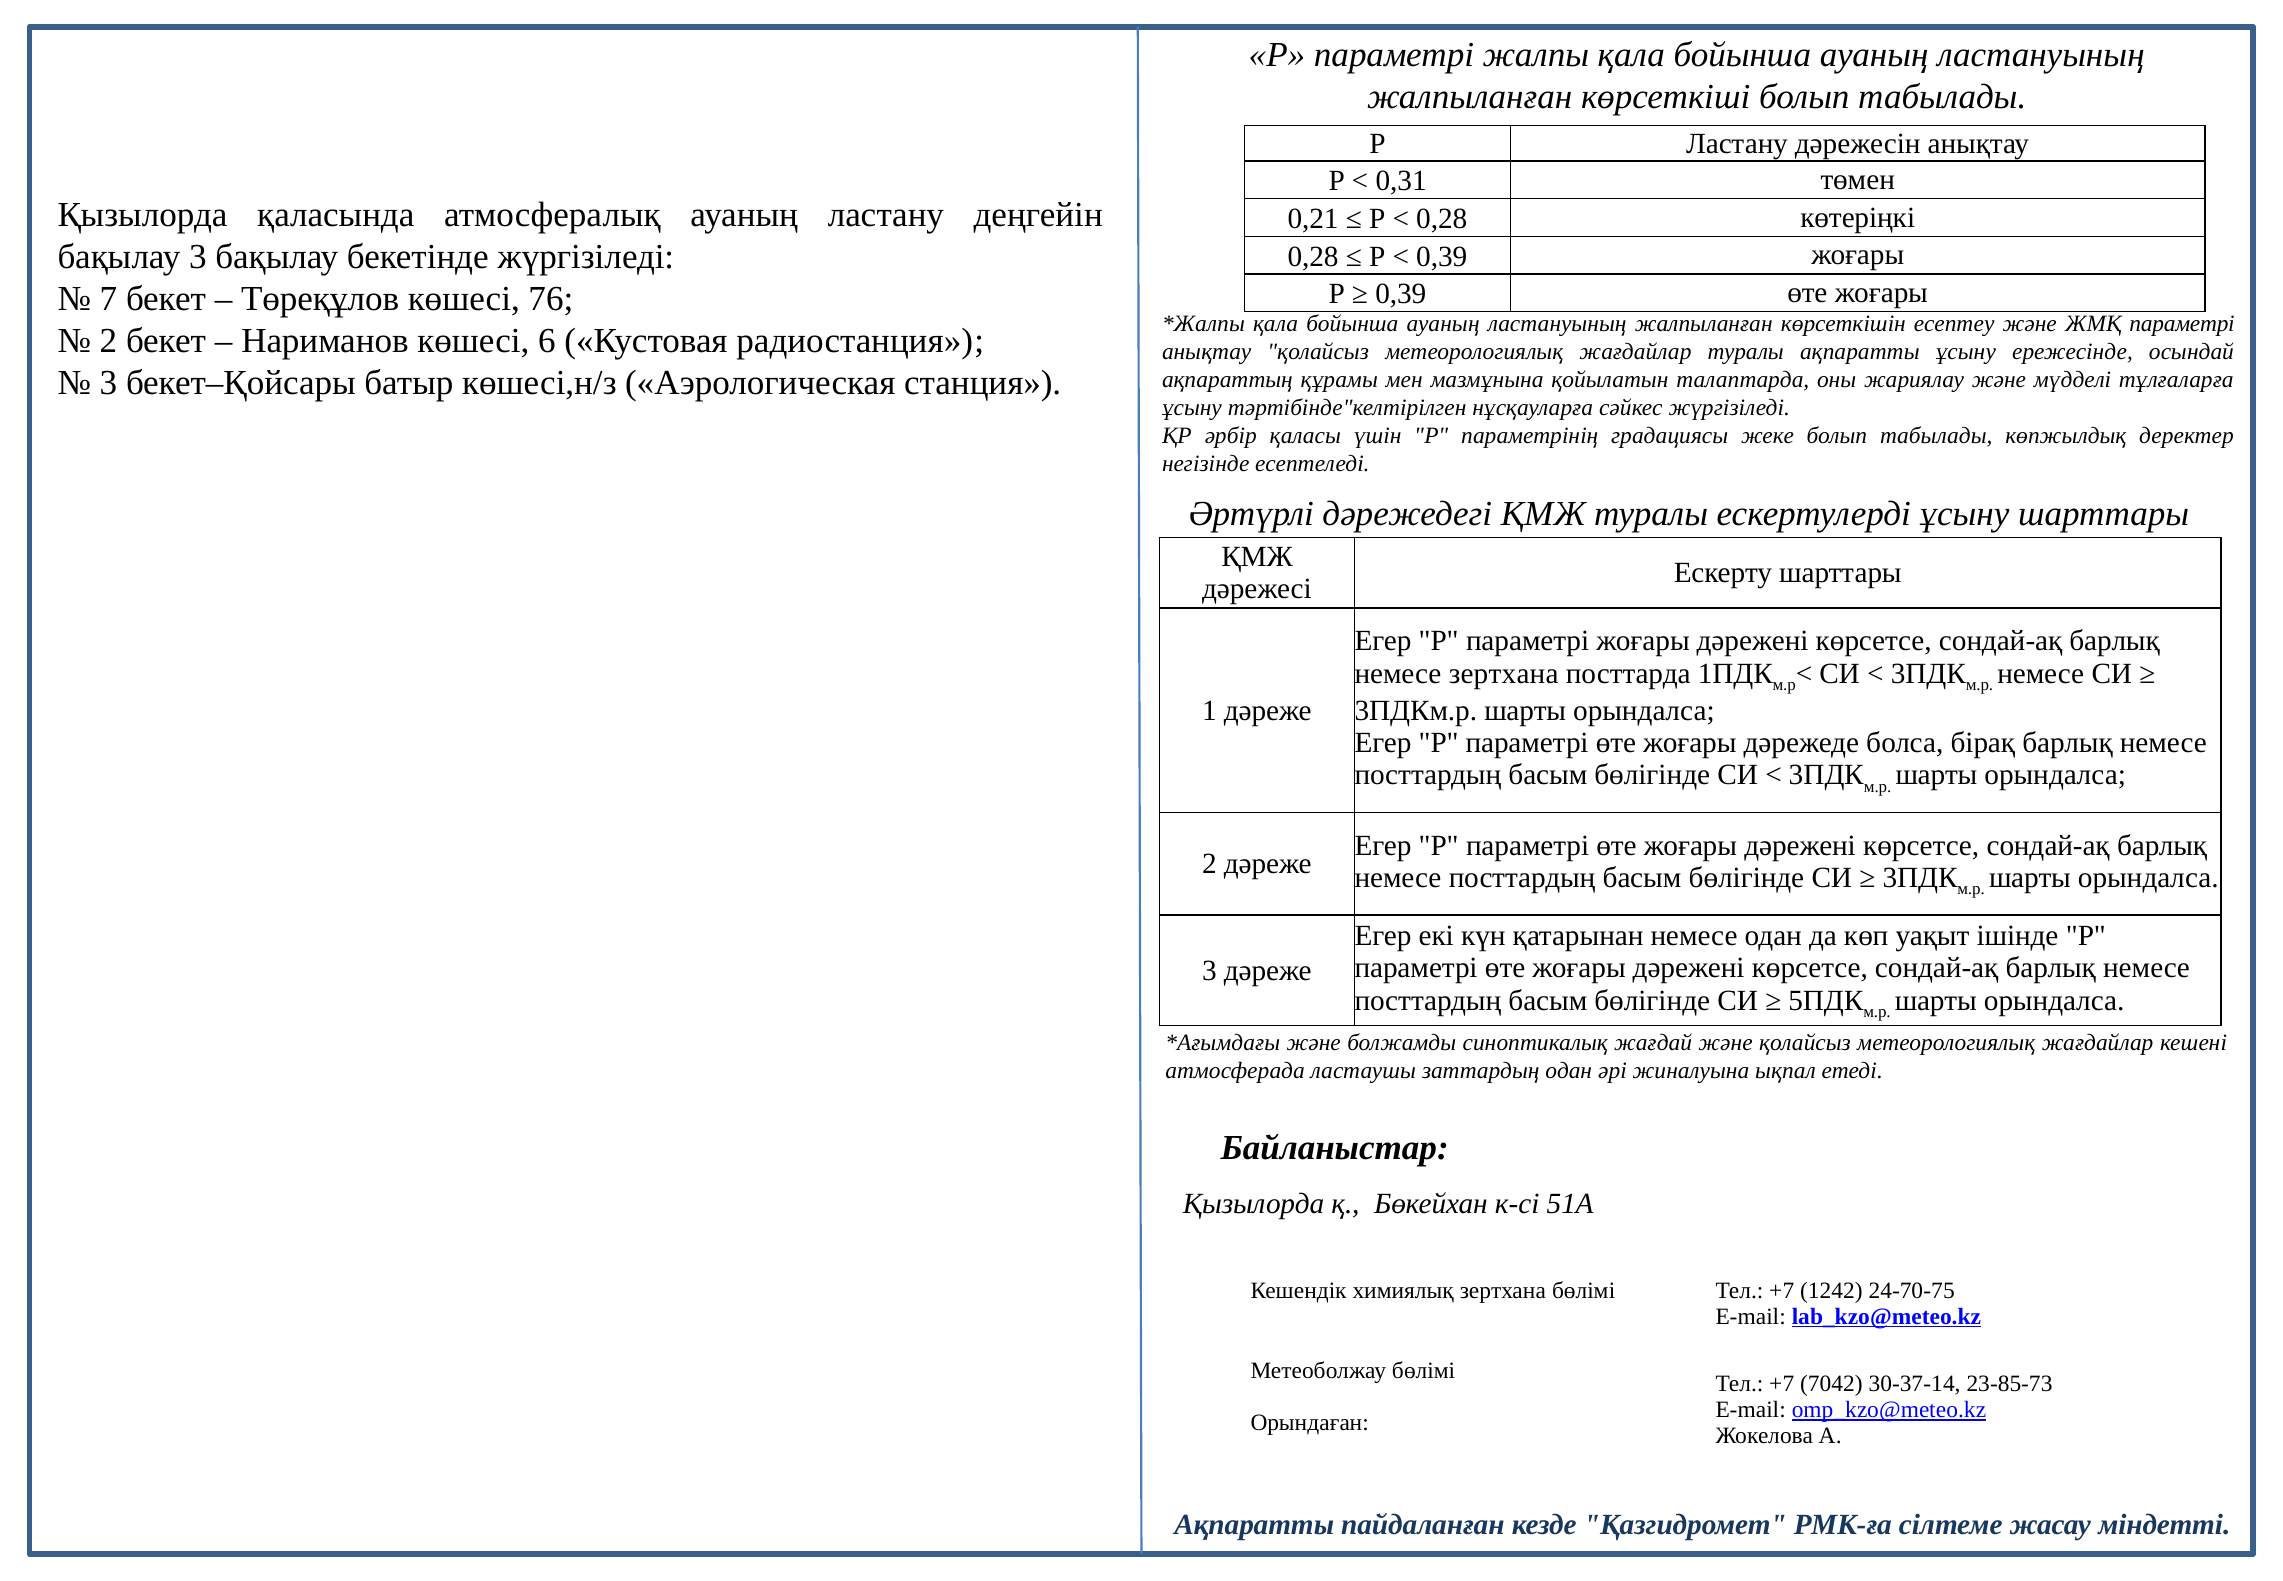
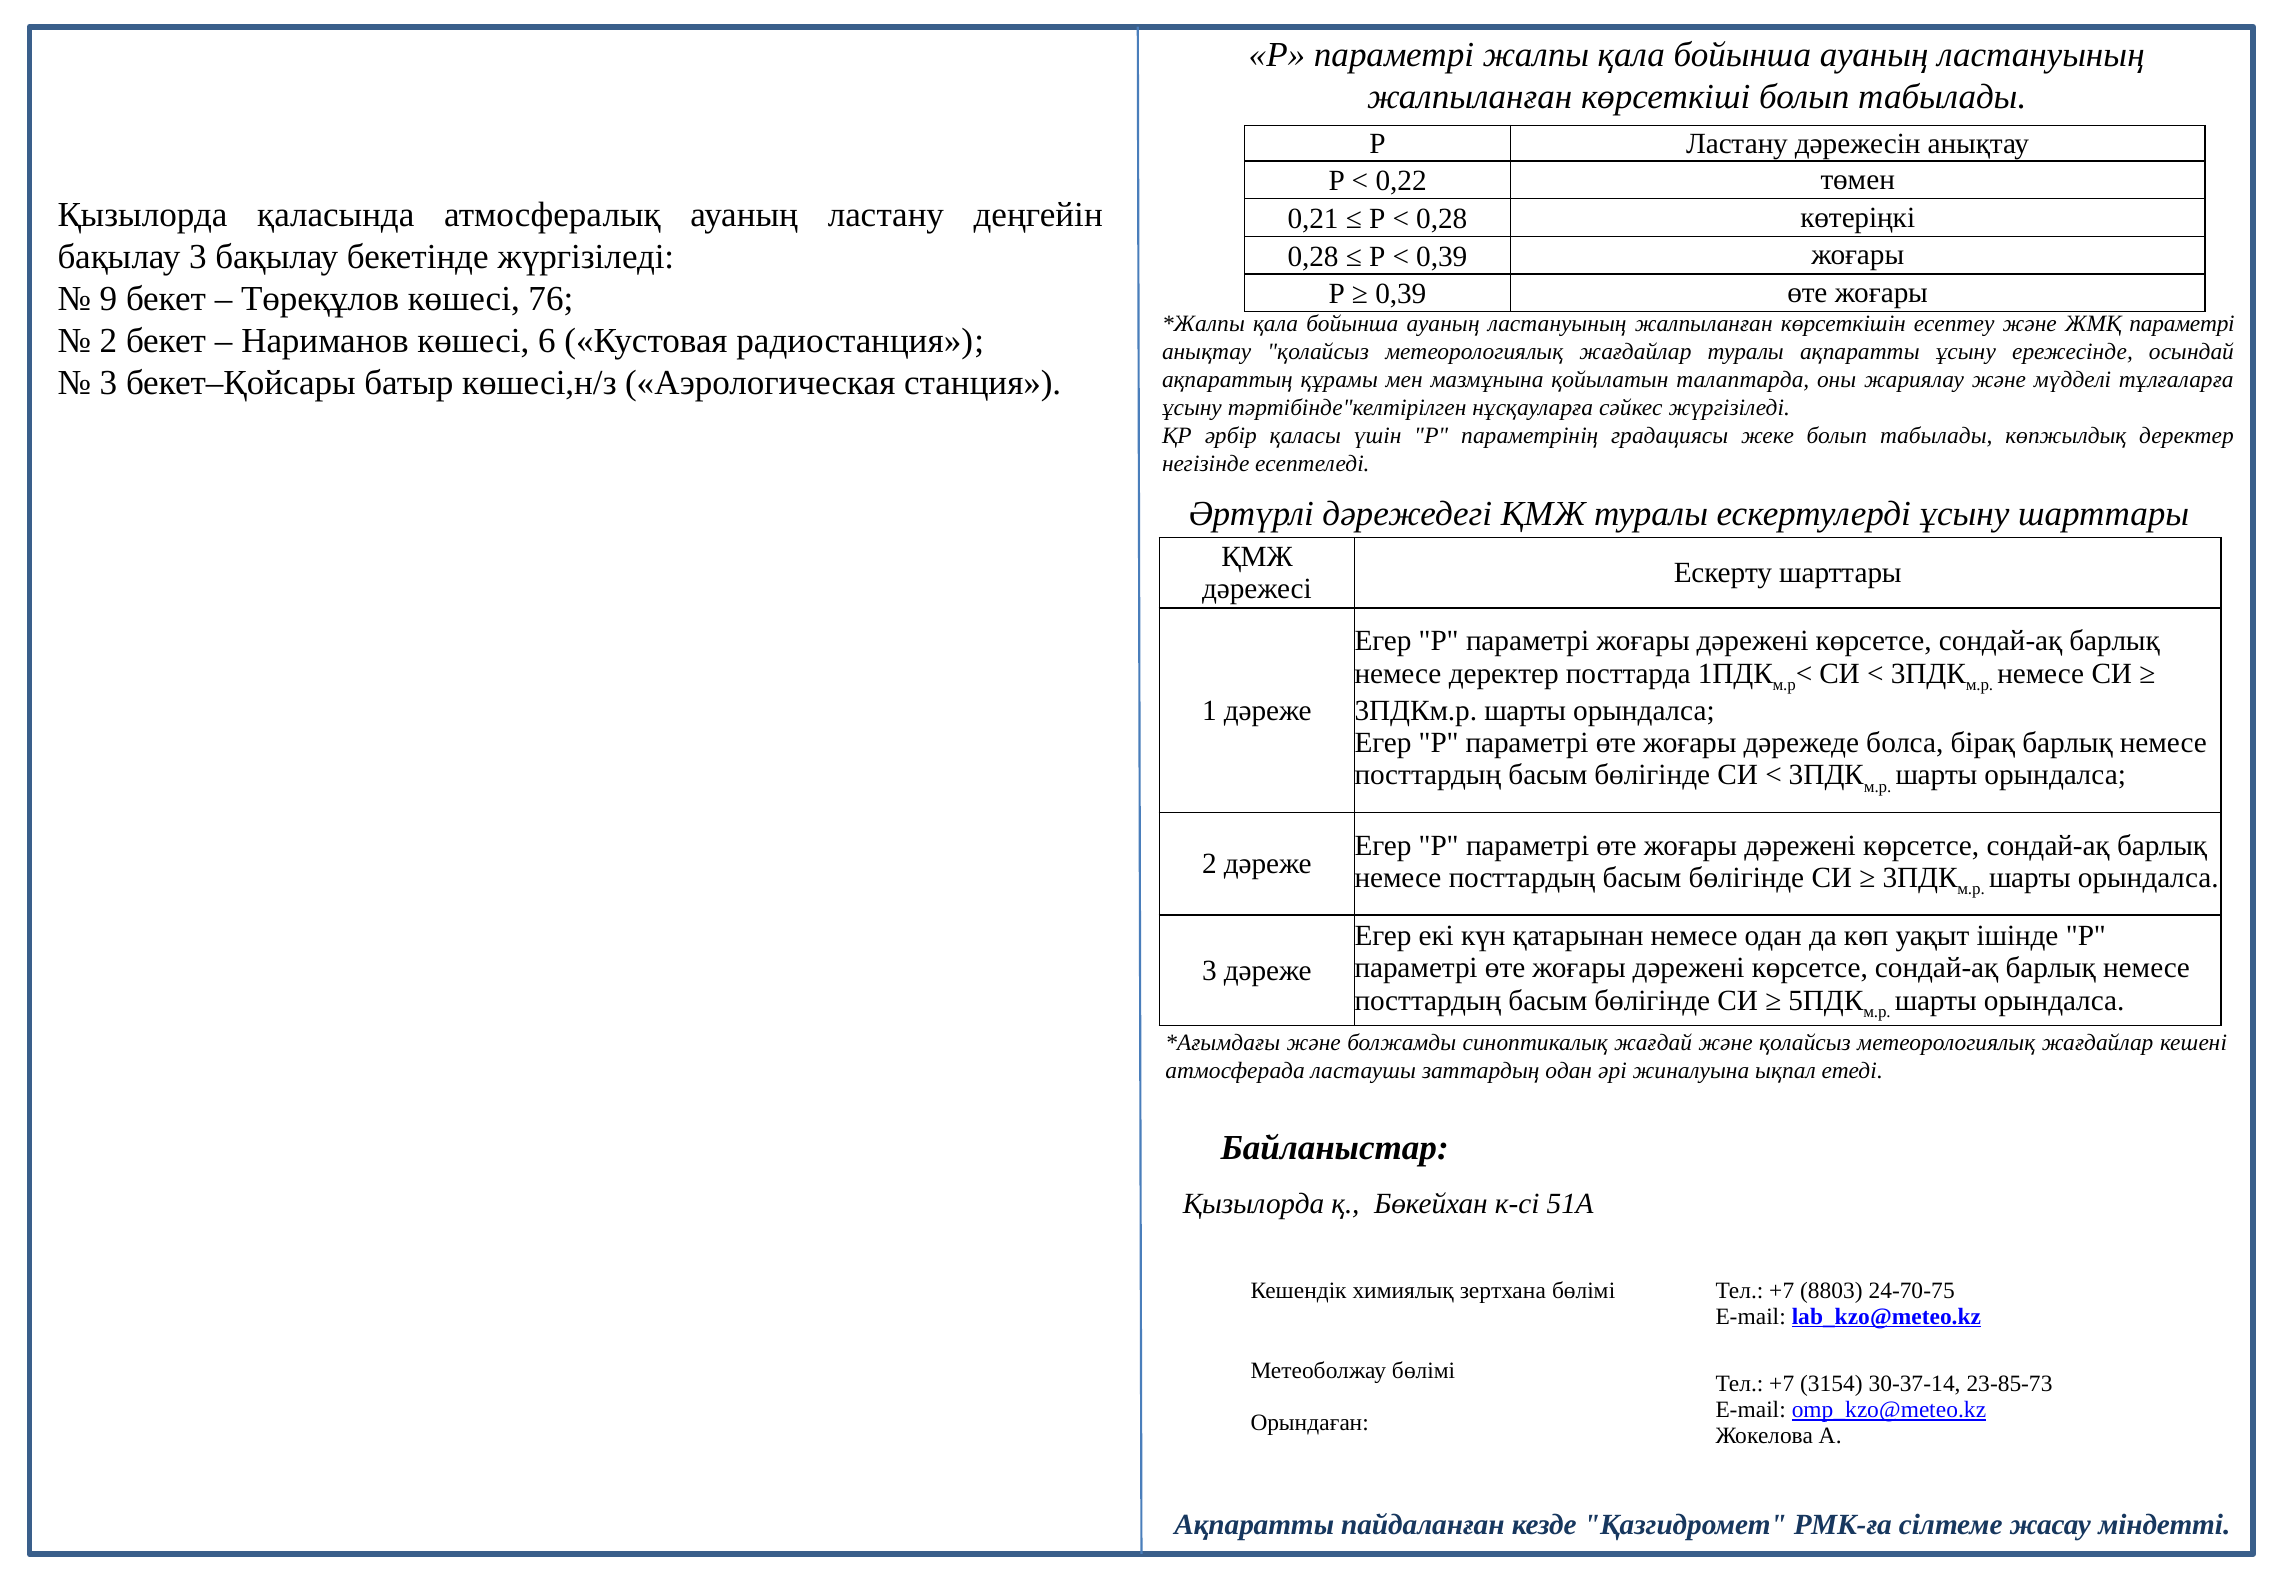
0,31: 0,31 -> 0,22 (1401, 181)
7: 7 -> 9 (108, 299)
немесе зертхана: зертхана -> деректер (1504, 673)
1242: 1242 -> 8803 (1831, 1290)
7042: 7042 -> 3154 (1831, 1383)
